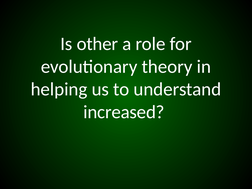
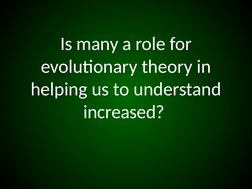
other: other -> many (97, 44)
